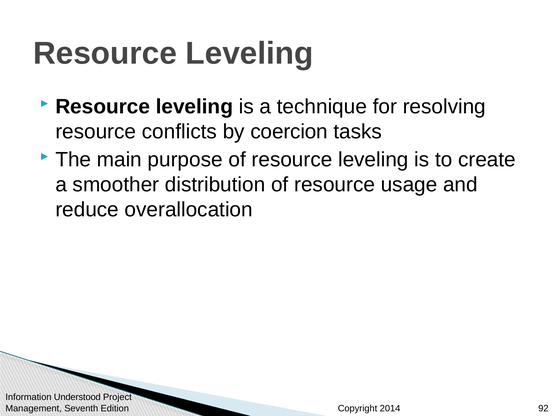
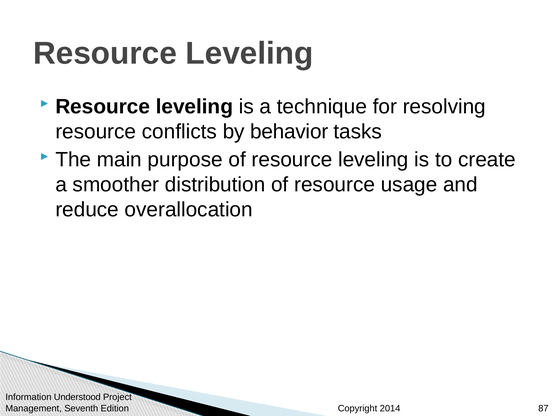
coercion: coercion -> behavior (289, 131)
92: 92 -> 87 (543, 408)
